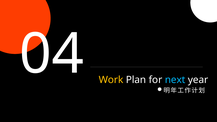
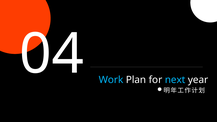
Work colour: yellow -> light blue (111, 80)
